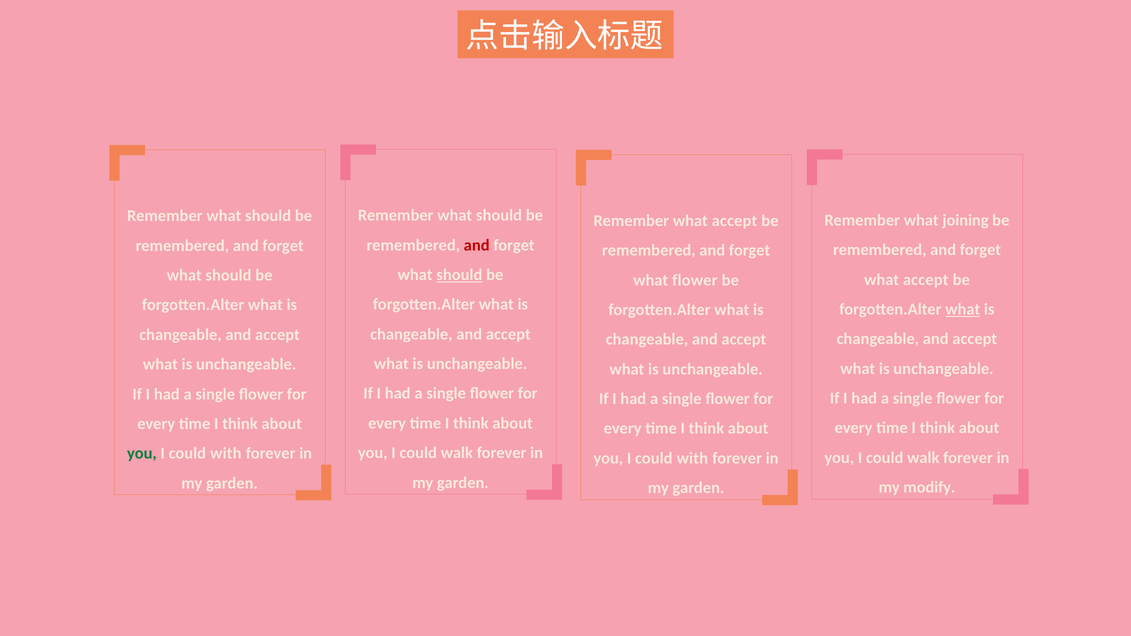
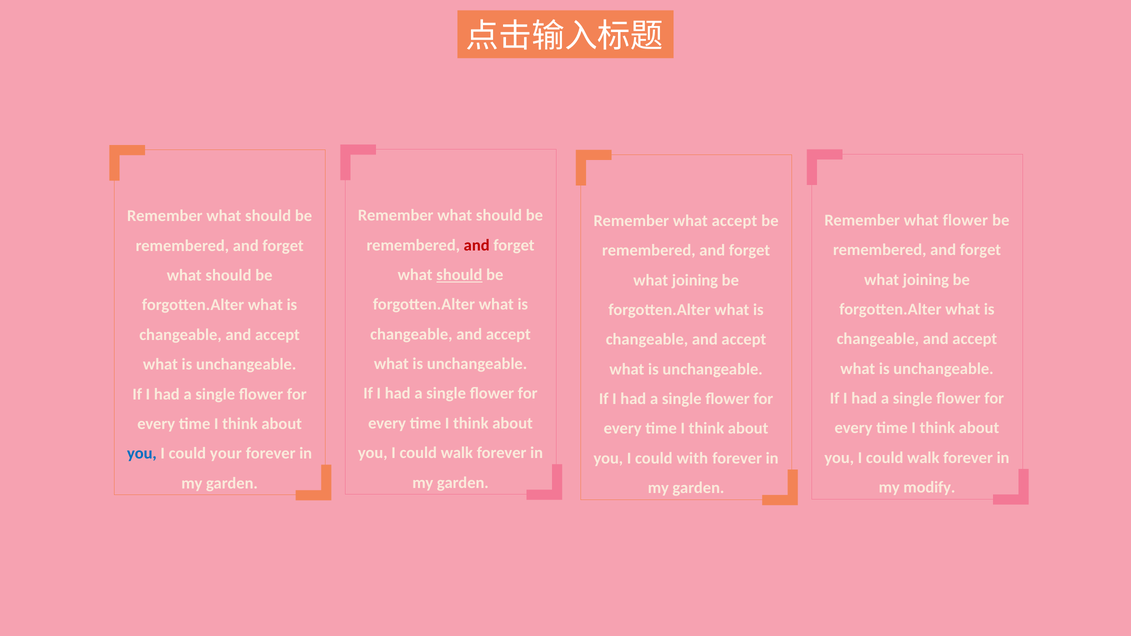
what joining: joining -> flower (965, 220)
accept: accept -> joining (926, 280)
flower: flower -> joining (695, 280)
what underline: present -> none (963, 309)
you colour: green -> blue (142, 454)
with: with -> your (226, 454)
